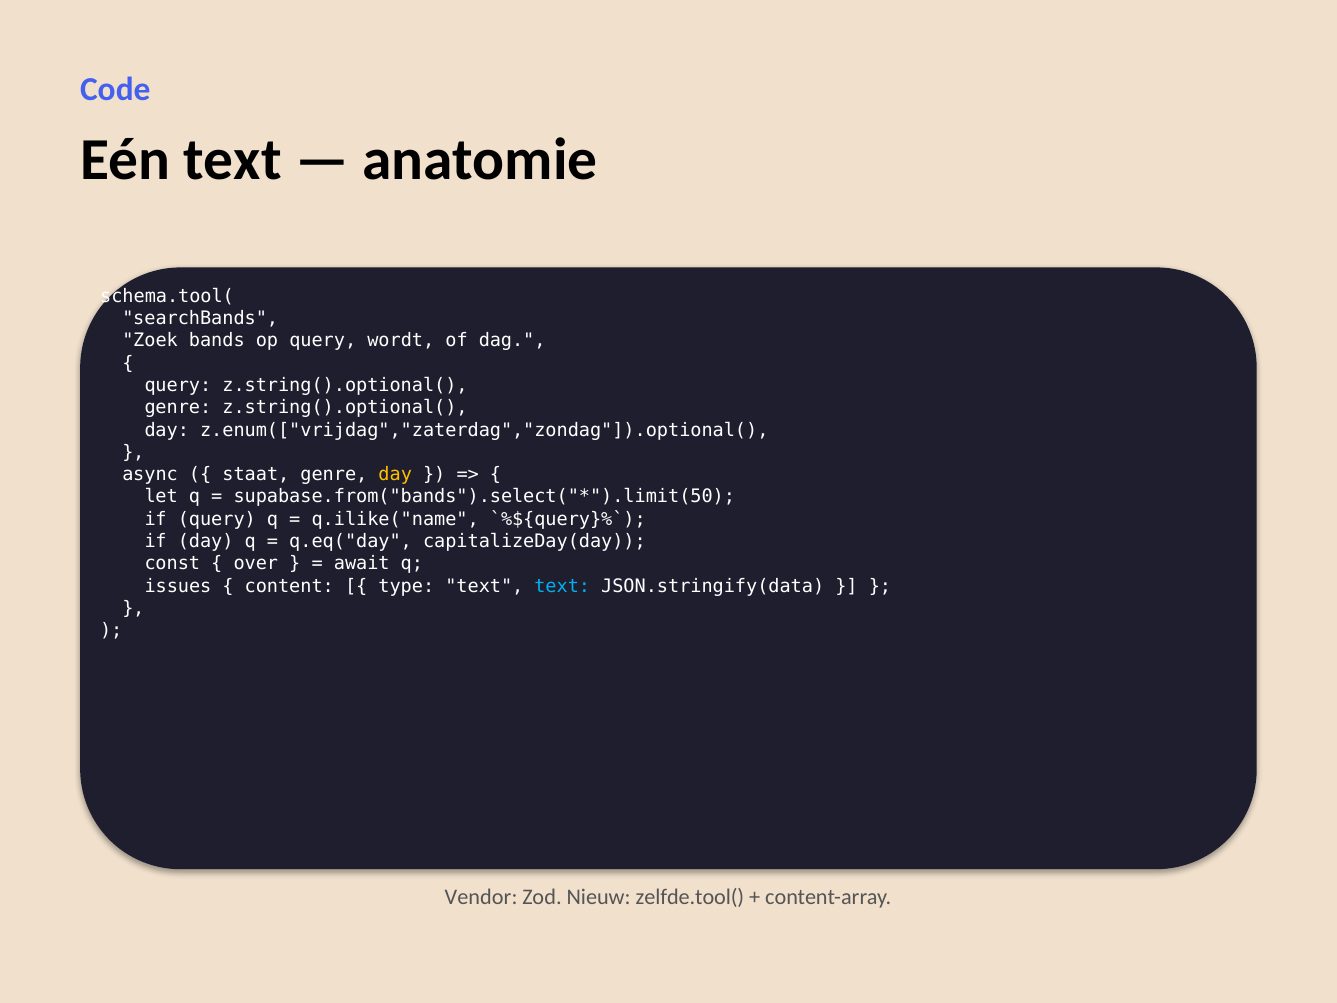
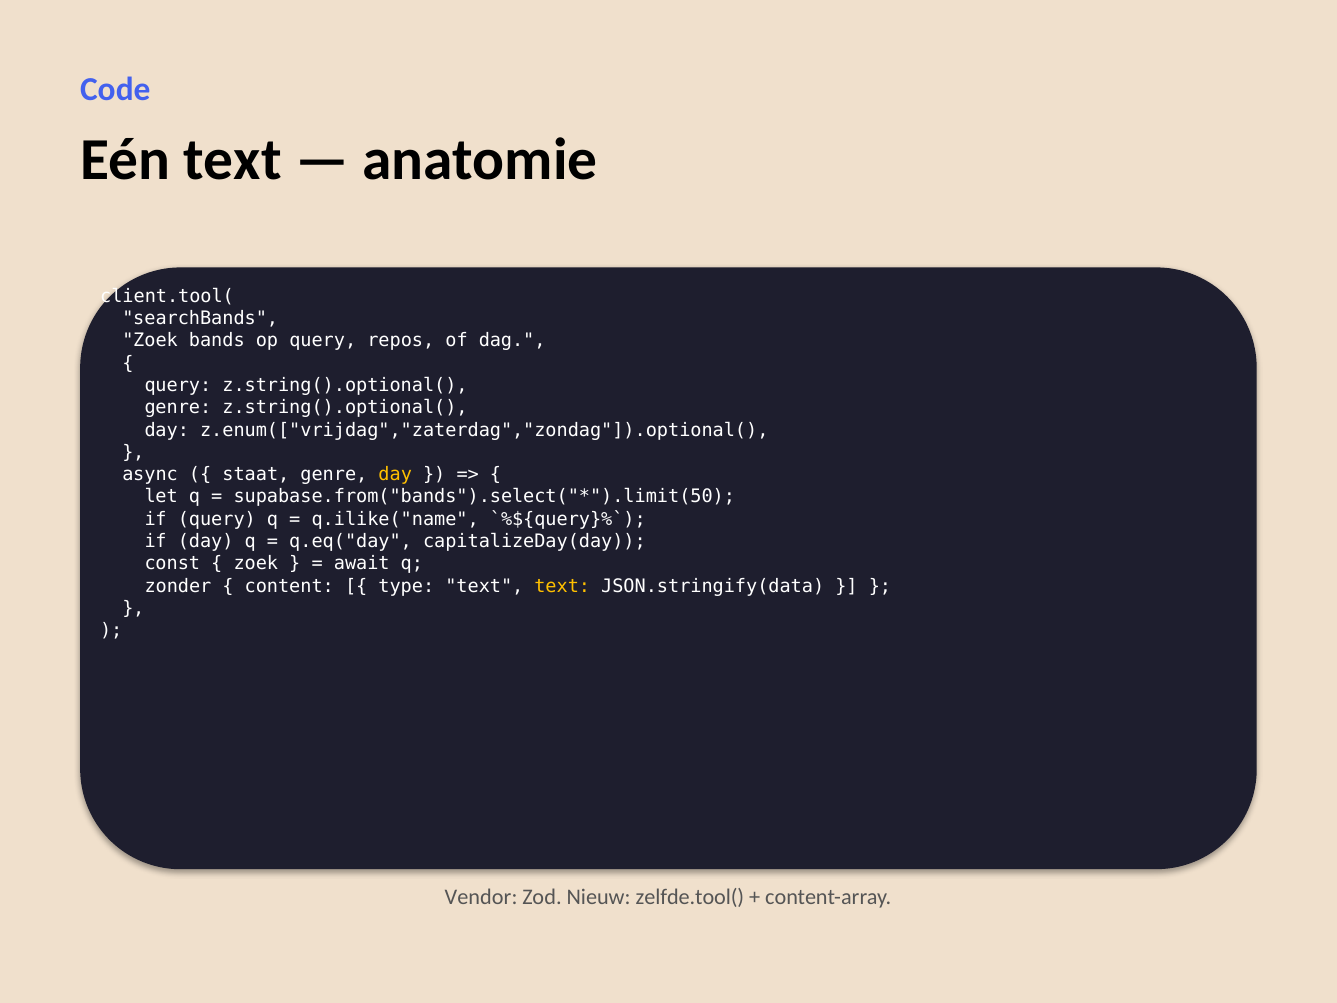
schema.tool(: schema.tool( -> client.tool( (167, 296)
wordt: wordt -> repos (401, 340)
over: over -> zoek (256, 564)
issues: issues -> zonder (178, 586)
text colour: light blue -> yellow (562, 586)
